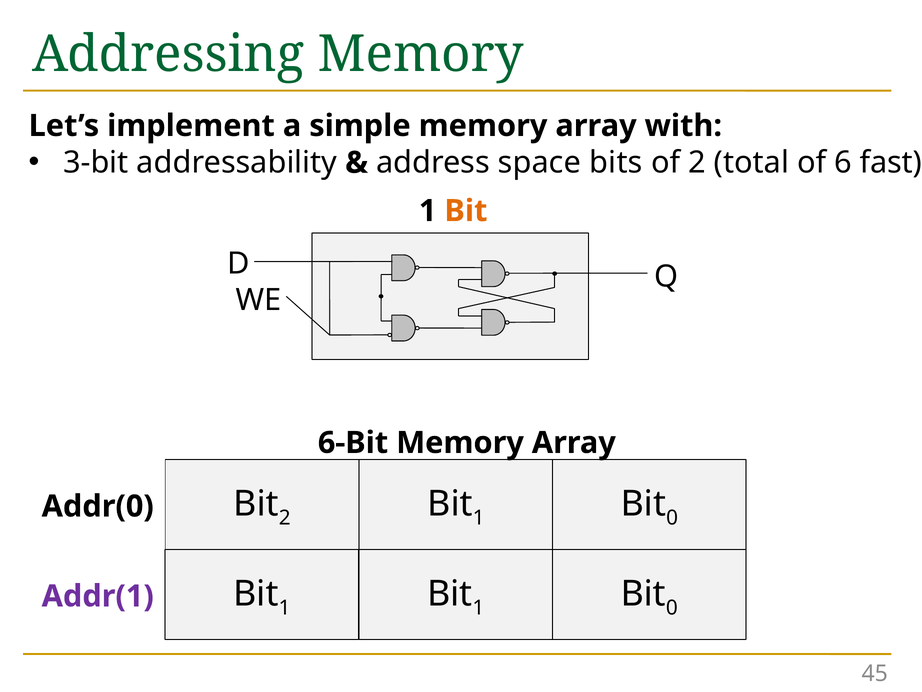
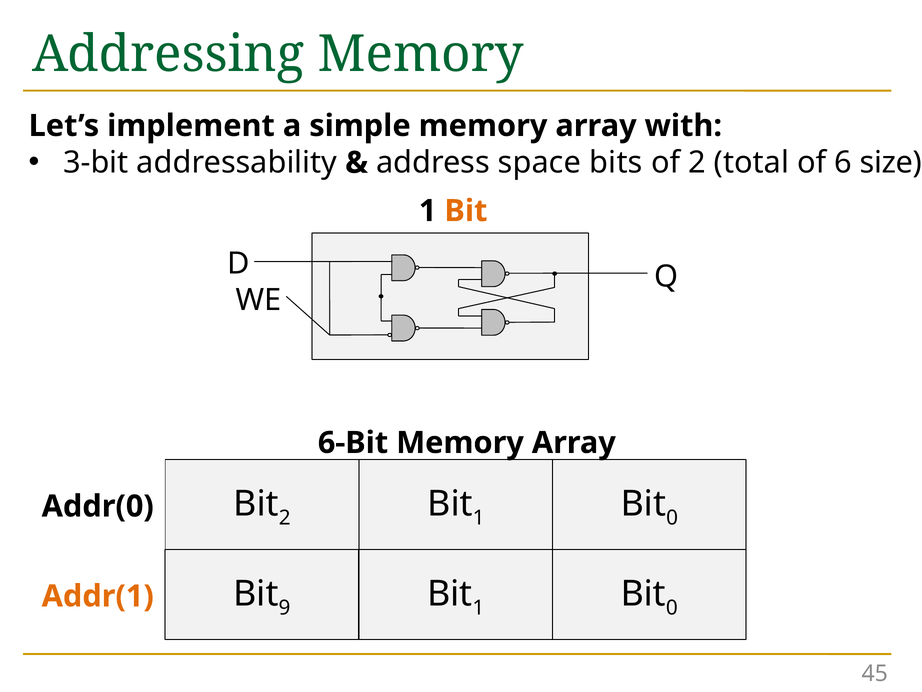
fast: fast -> size (891, 163)
1: 1 -> 9 (285, 608)
Addr(1 colour: purple -> orange (98, 596)
